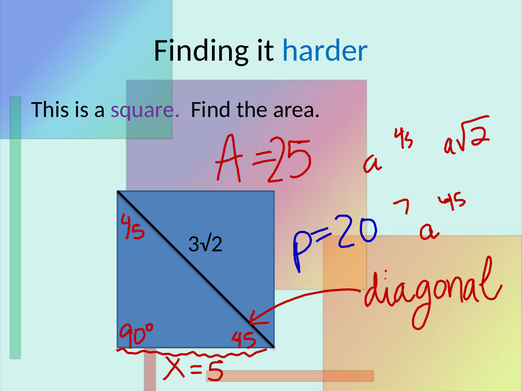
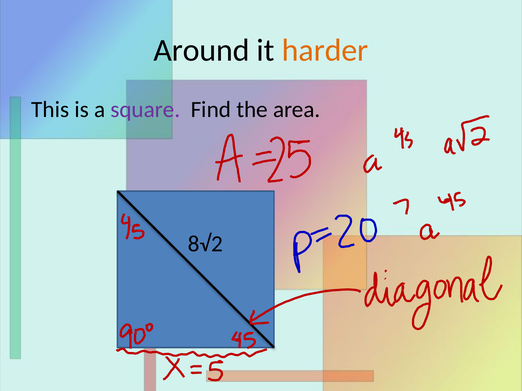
Finding: Finding -> Around (201, 51)
harder colour: blue -> orange (325, 51)
3√2: 3√2 -> 8√2 (205, 244)
